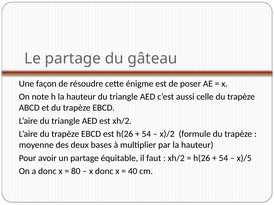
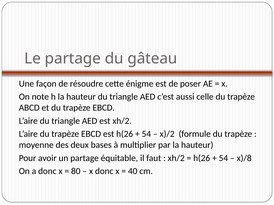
x)/5: x)/5 -> x)/8 (244, 158)
